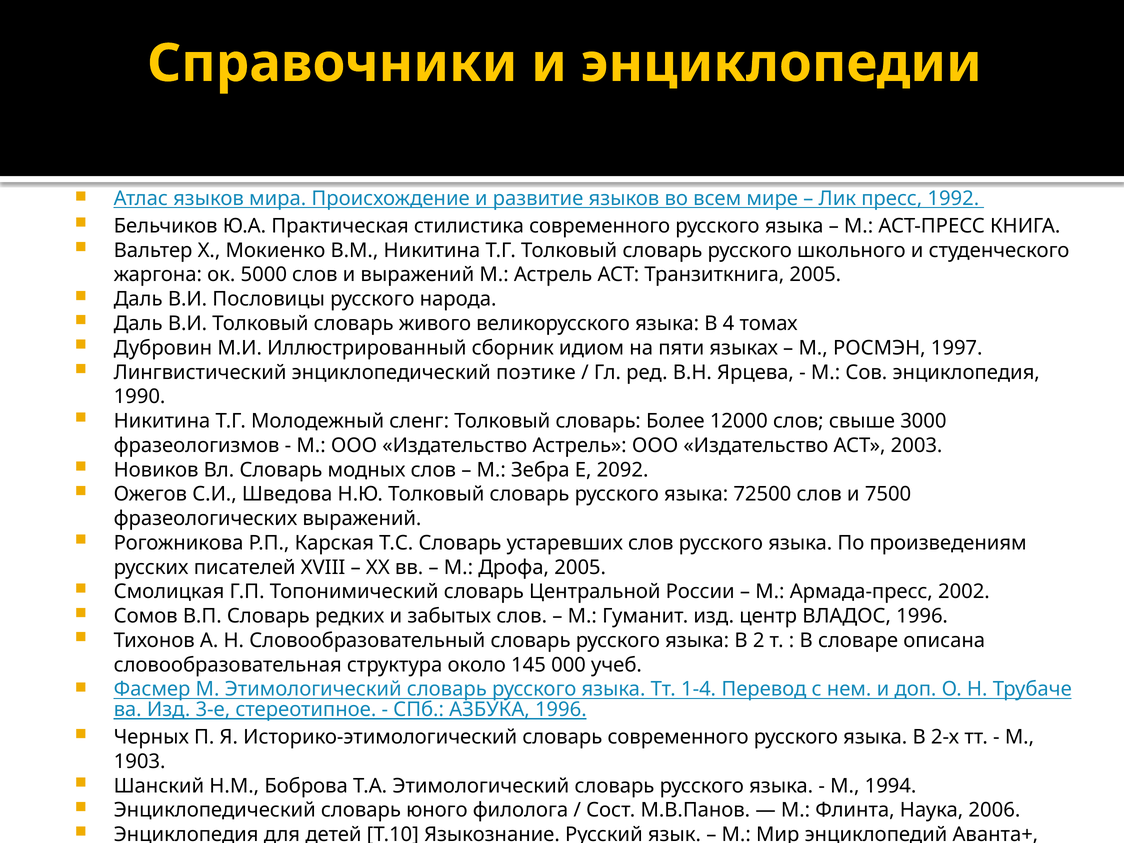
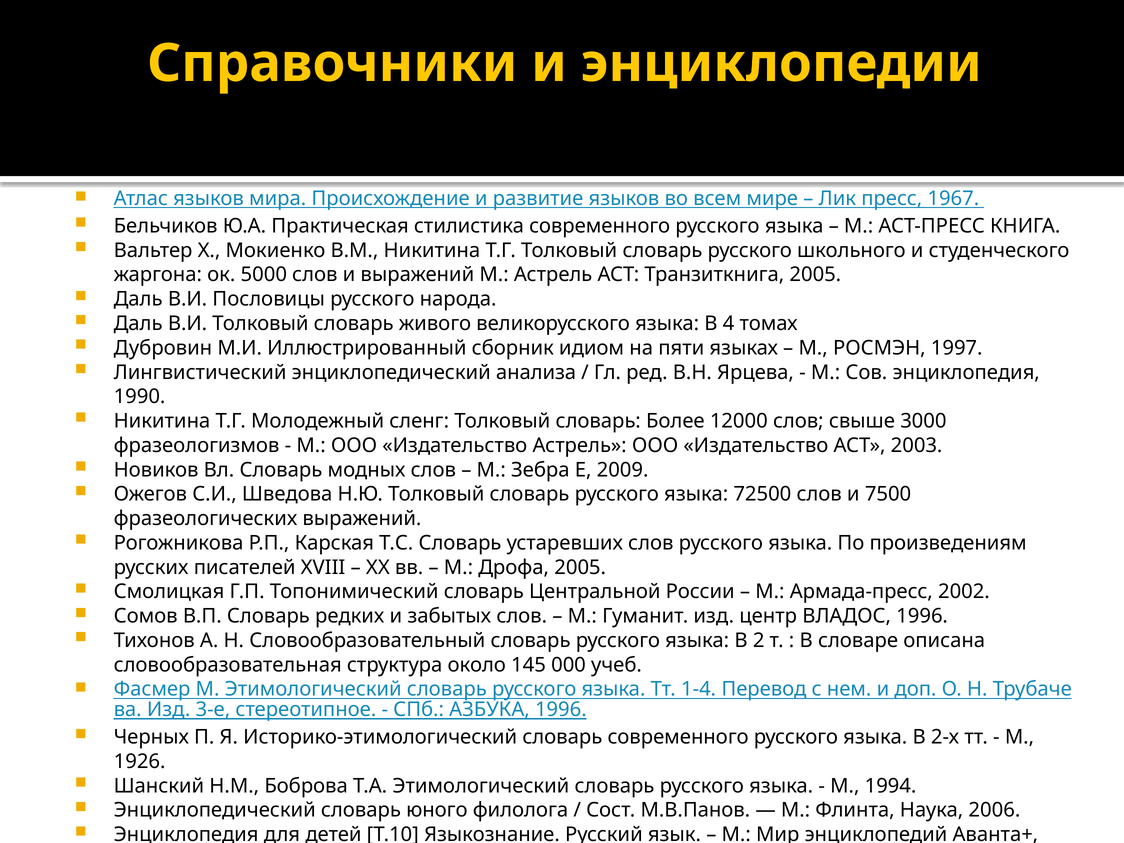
1992: 1992 -> 1967 (953, 198)
поэтике: поэтике -> анализа (536, 372)
2092: 2092 -> 2009 (623, 470)
1903: 1903 -> 1926 (140, 762)
